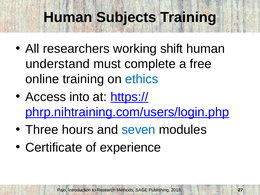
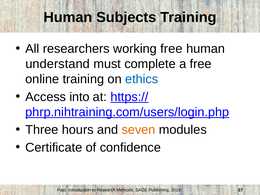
working shift: shift -> free (171, 49)
seven colour: blue -> orange (139, 130)
experience: experience -> confidence (130, 147)
